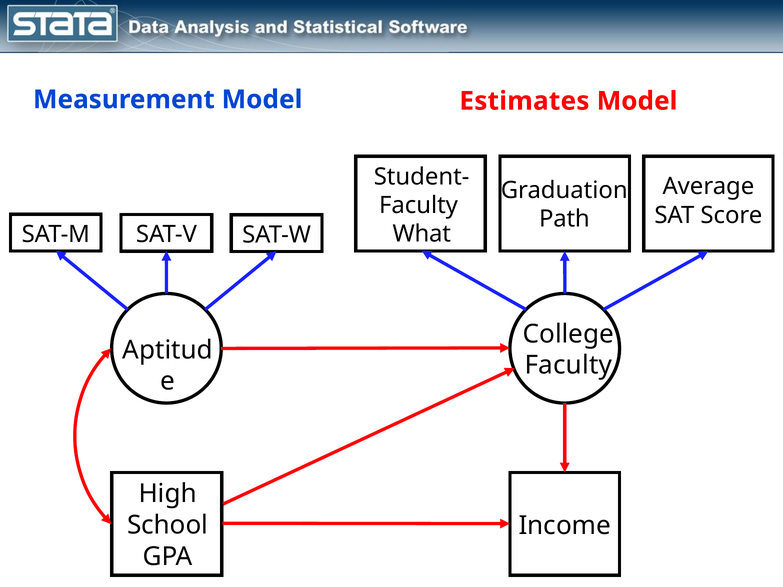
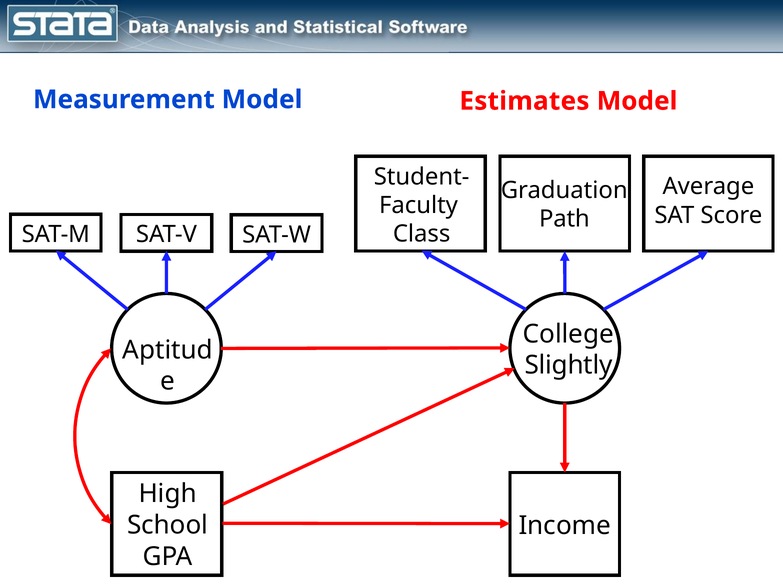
What: What -> Class (422, 234)
Faculty: Faculty -> Slightly (569, 366)
